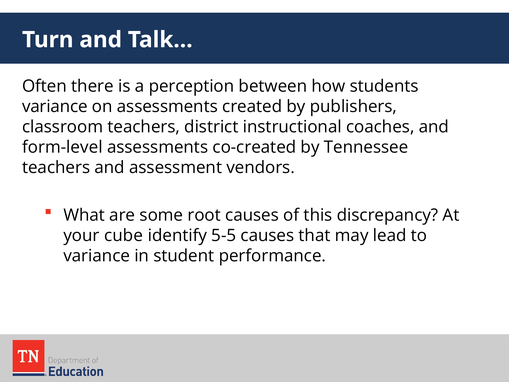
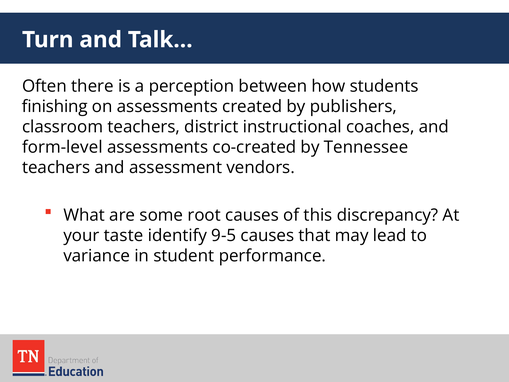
variance: variance -> finishing (55, 106)
cube: cube -> taste (124, 235)
5-5: 5-5 -> 9-5 (224, 235)
